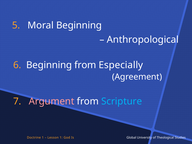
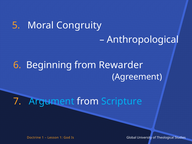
Moral Beginning: Beginning -> Congruity (79, 25)
Especially: Especially -> Rewarder (121, 65)
Argument colour: pink -> light blue (52, 101)
